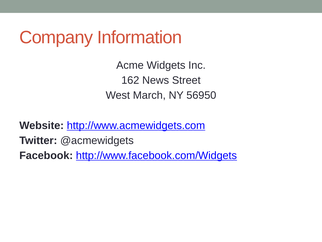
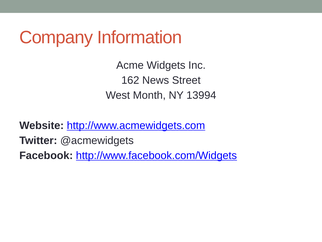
March: March -> Month (149, 95)
56950: 56950 -> 13994 (201, 95)
